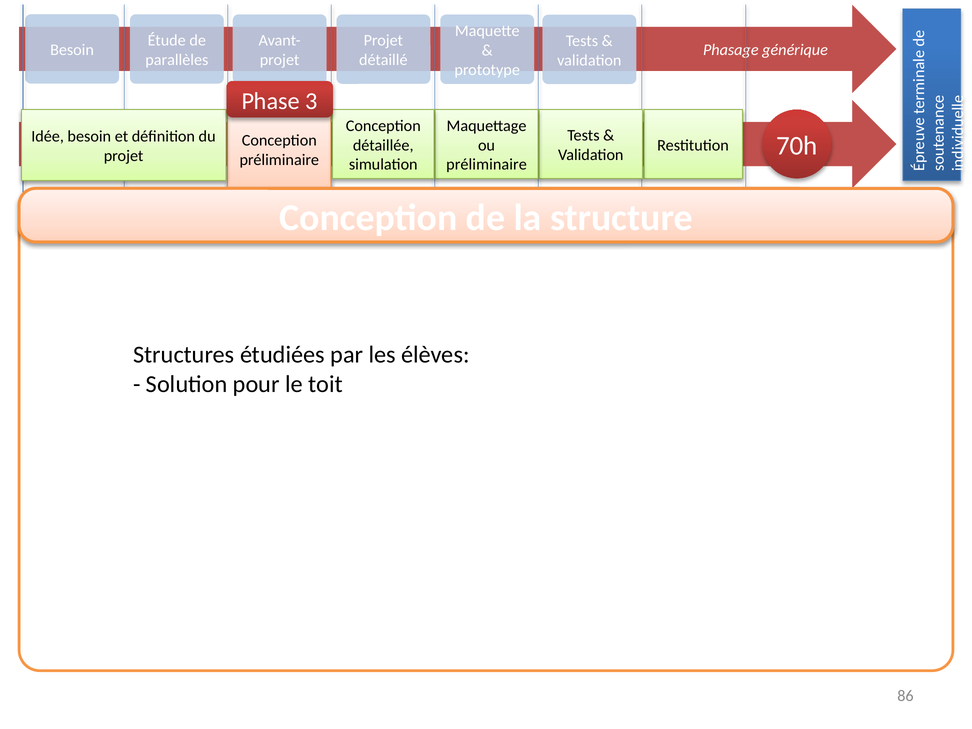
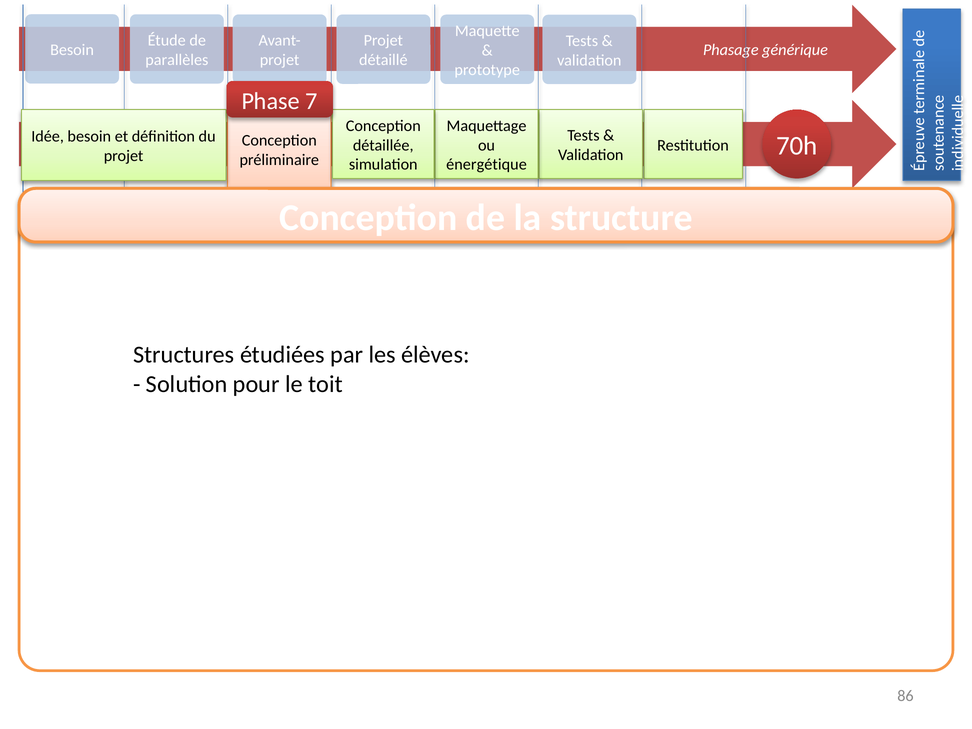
3: 3 -> 7 (312, 101)
préliminaire: préliminaire -> énergétique (487, 165)
